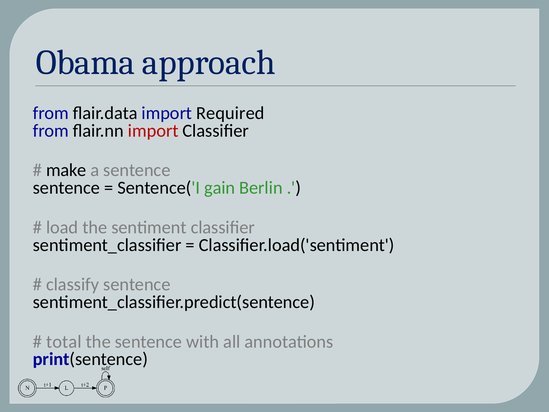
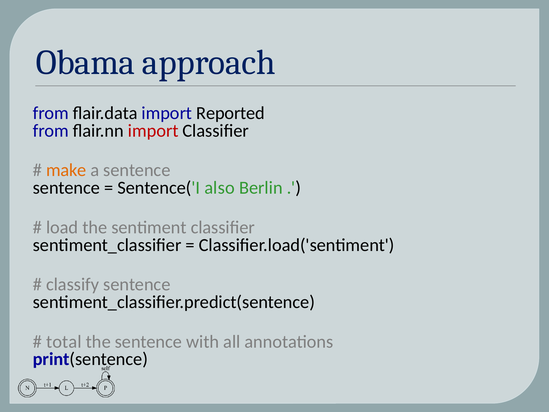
Required: Required -> Reported (231, 113)
make colour: black -> orange (66, 170)
gain: gain -> also (220, 188)
